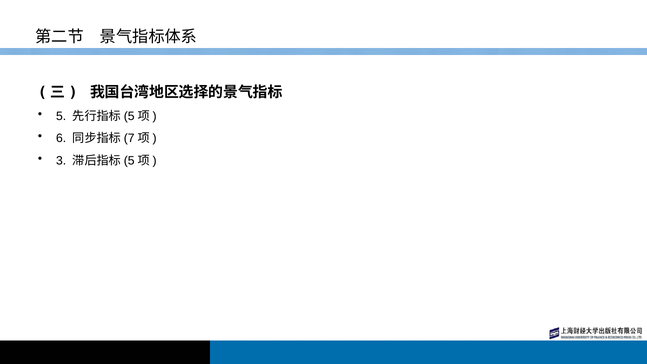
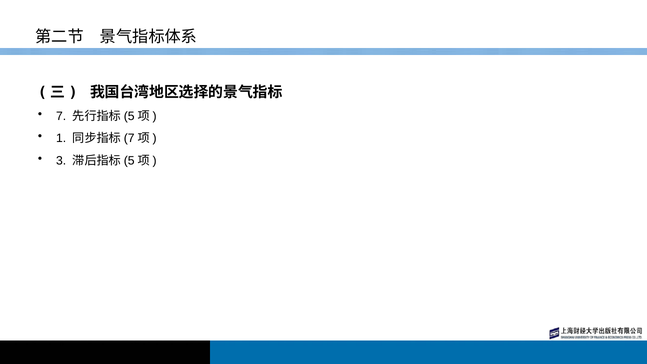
5: 5 -> 7 (61, 116)
6: 6 -> 1 (61, 138)
